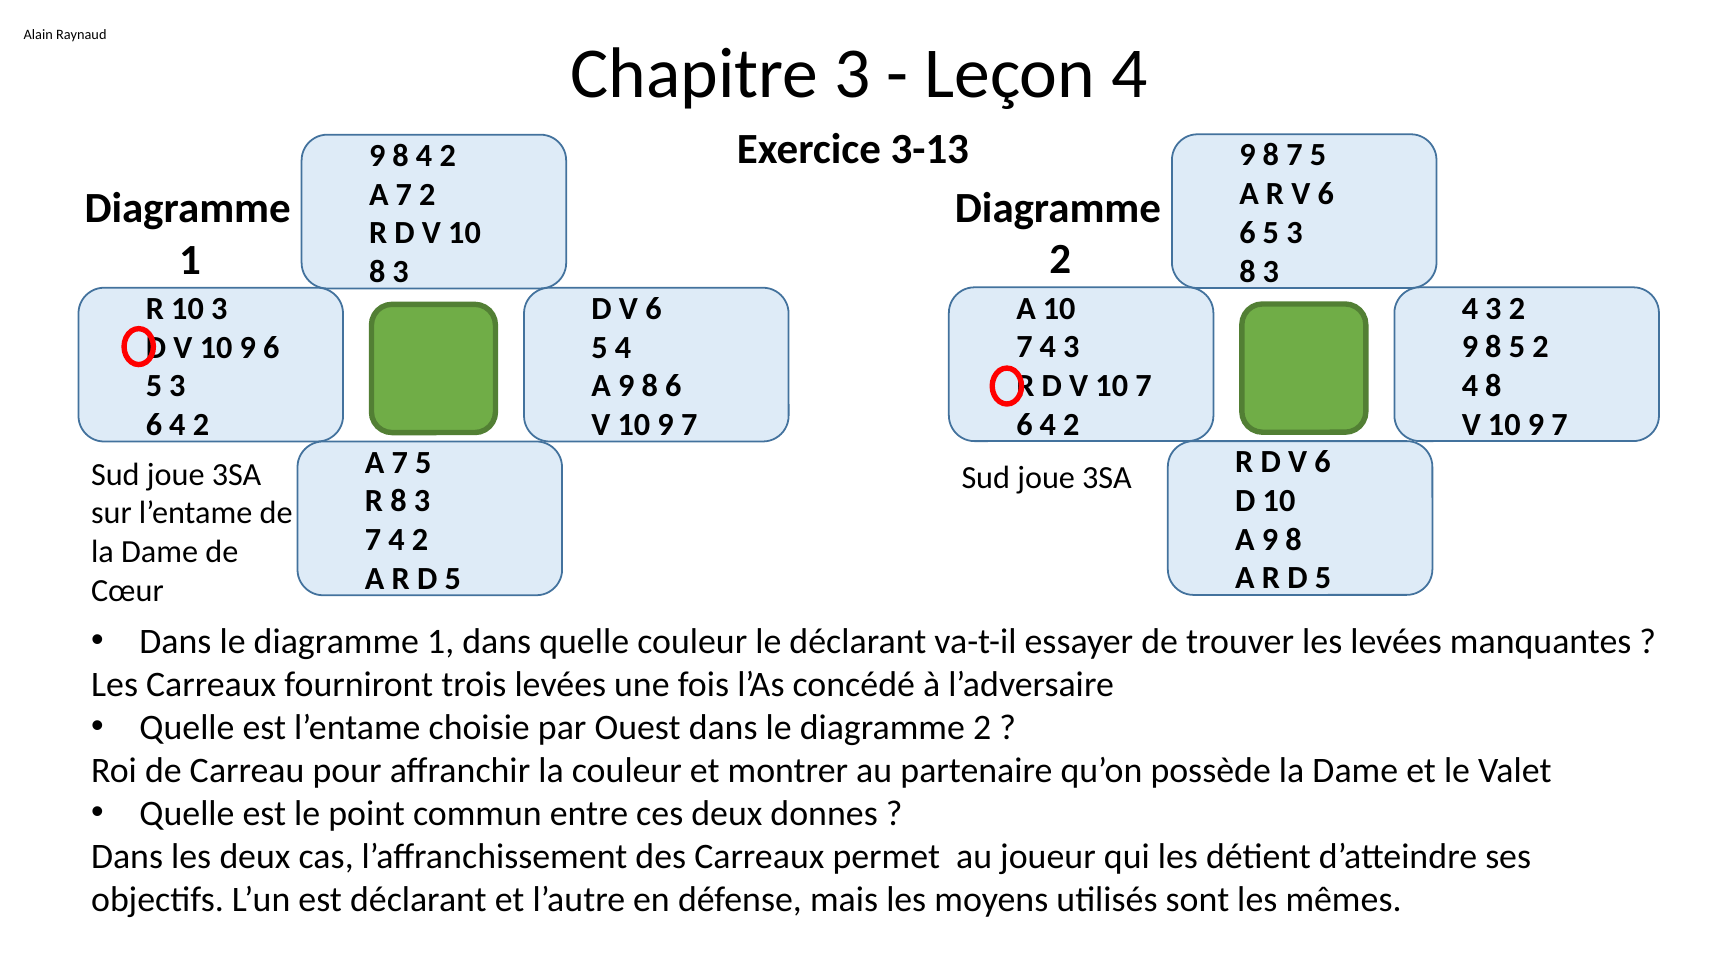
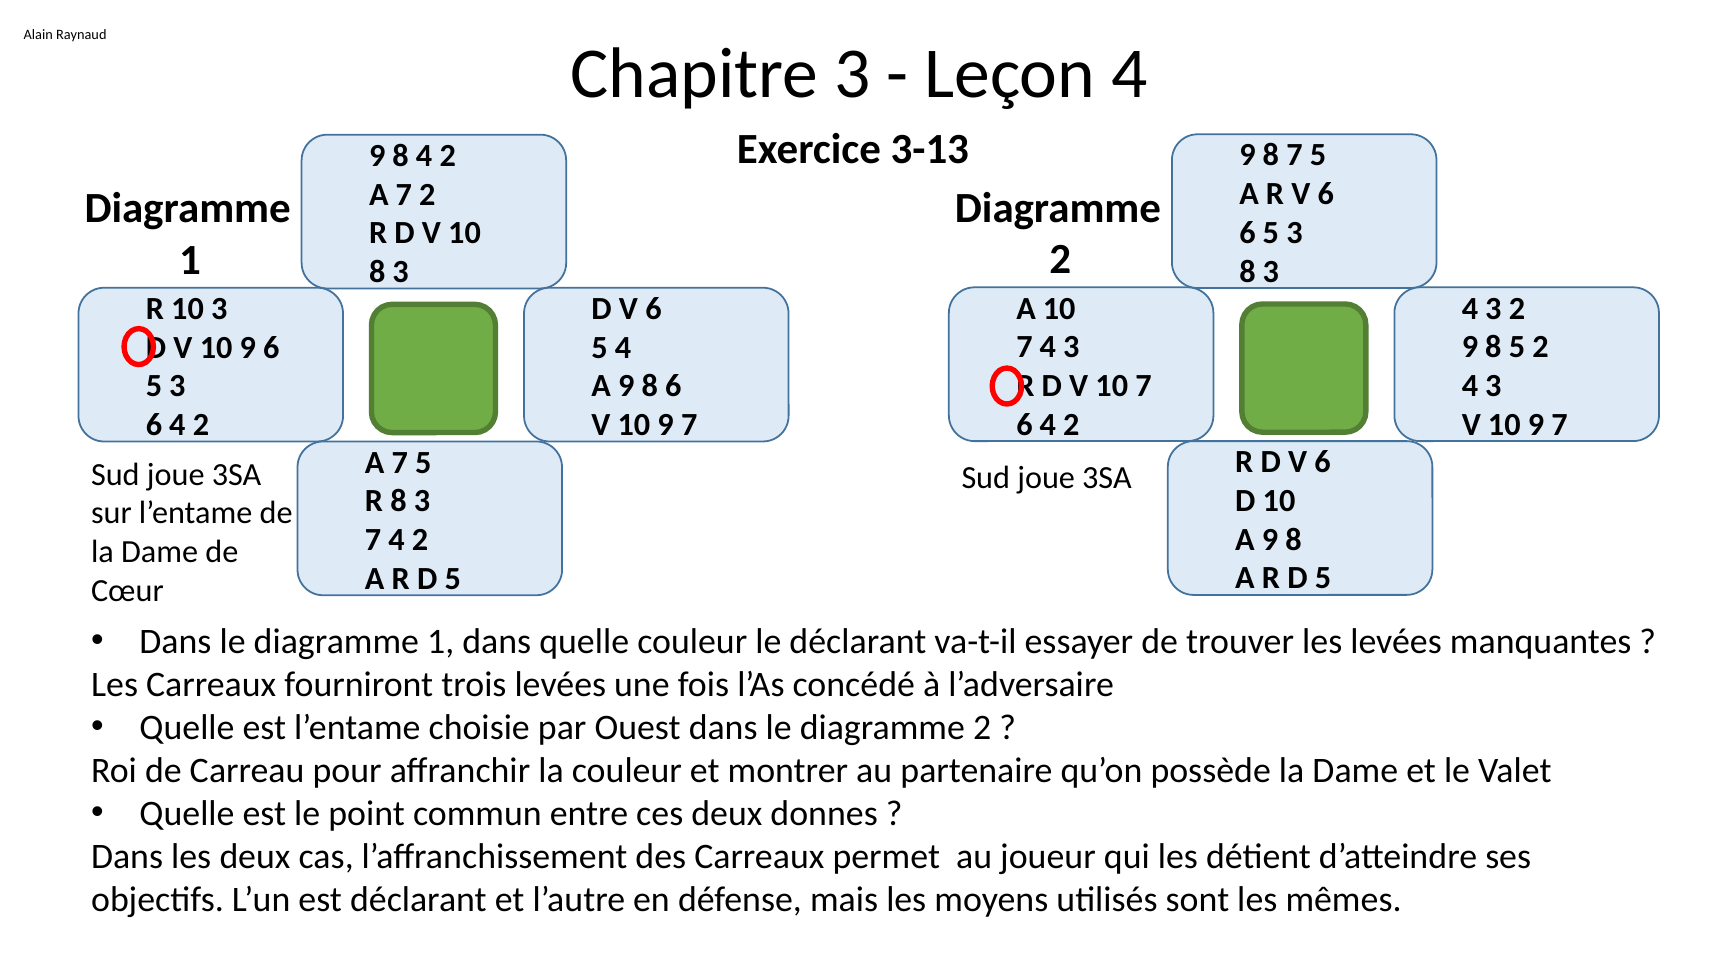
8: 8 -> 3 (1493, 386)
